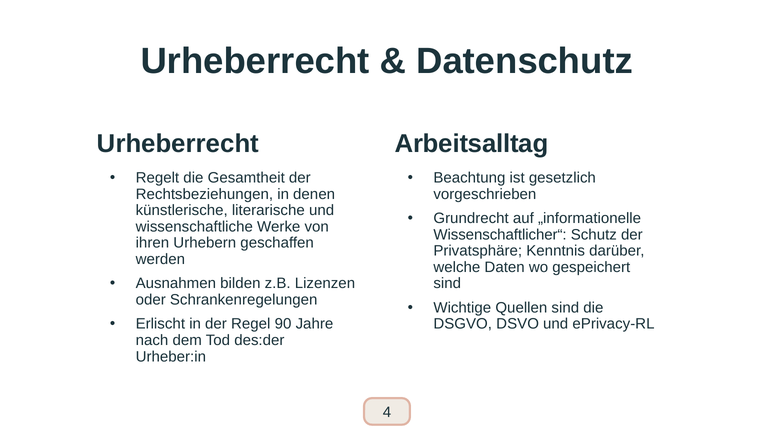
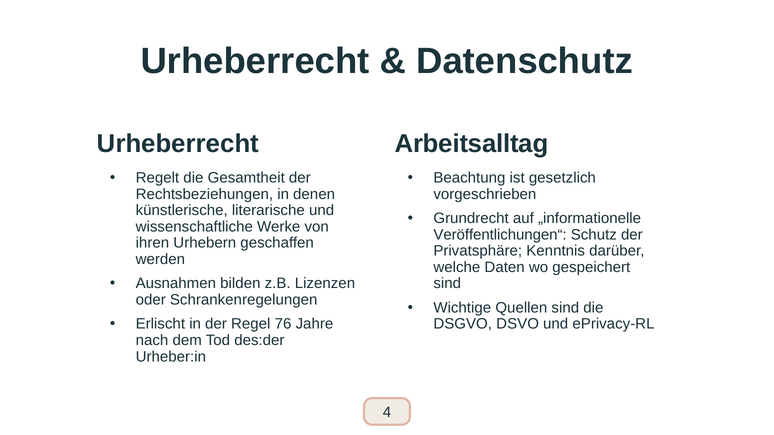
Wissenschaftlicher“: Wissenschaftlicher“ -> Veröffentlichungen“ (500, 235)
90: 90 -> 76 (283, 324)
